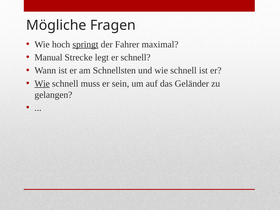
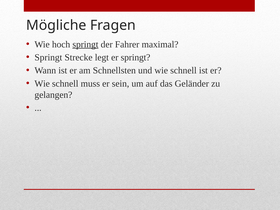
Manual: Manual -> Springt (48, 57)
er schnell: schnell -> springt (136, 57)
Wie underline: present -> none (42, 84)
